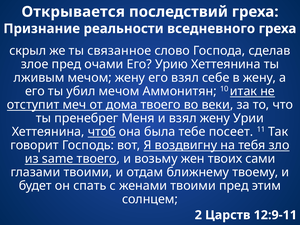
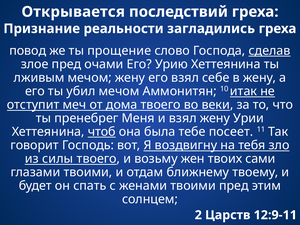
вседневного: вседневного -> загладились (211, 29)
скрыл: скрыл -> повод (28, 51)
связанное: связанное -> прощение (119, 51)
сделав underline: none -> present (270, 51)
same: same -> силы (58, 159)
